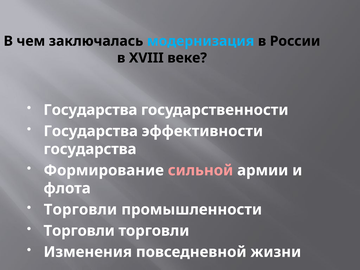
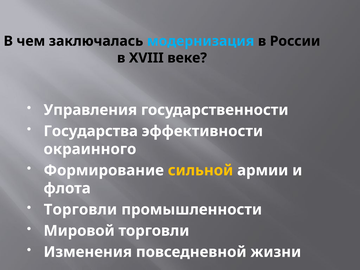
Государства: Государства -> Управления (90, 110)
государства: государства -> окраинного (90, 149)
сильной colour: pink -> yellow (200, 170)
Торговли: Торговли -> Мировой (79, 231)
